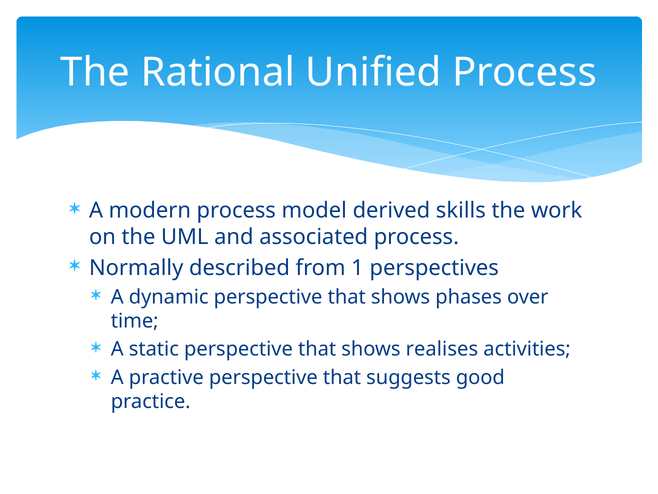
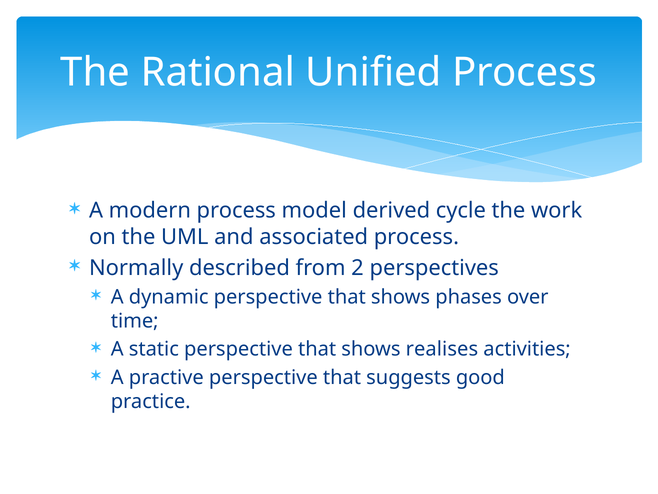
skills: skills -> cycle (461, 211)
1: 1 -> 2 (357, 268)
